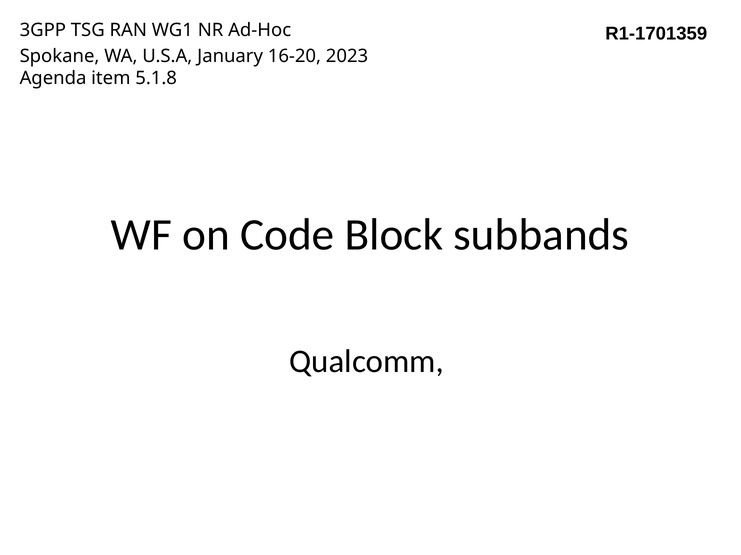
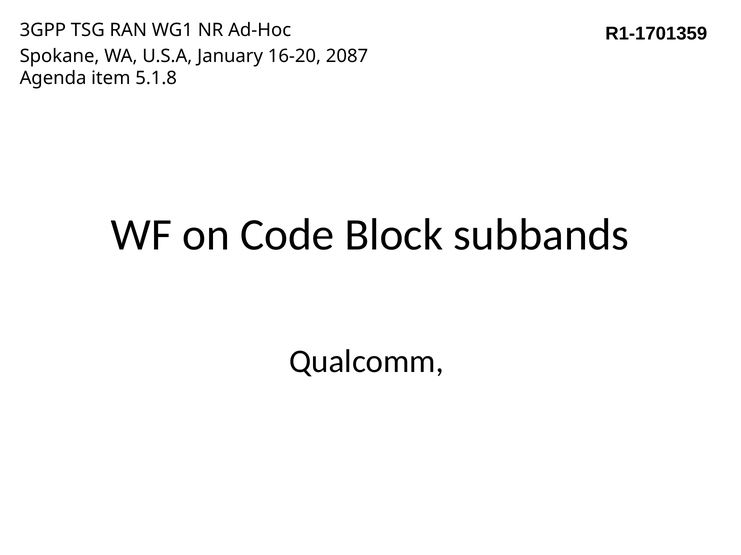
2023: 2023 -> 2087 (347, 56)
